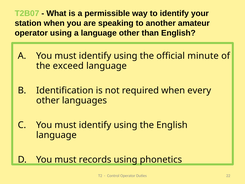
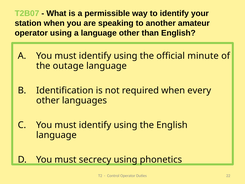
exceed: exceed -> outage (68, 66)
records: records -> secrecy (95, 159)
